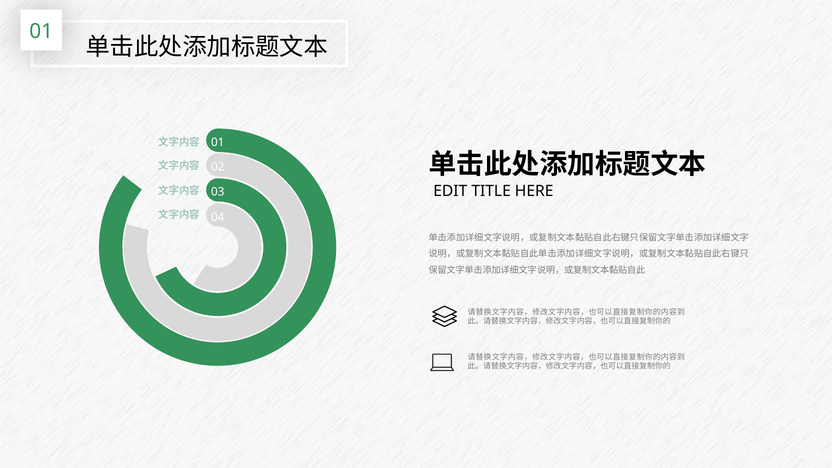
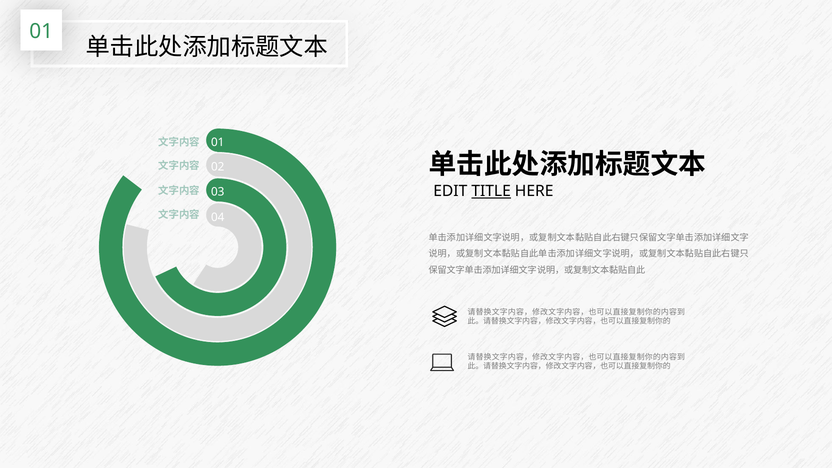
TITLE underline: none -> present (491, 191)
